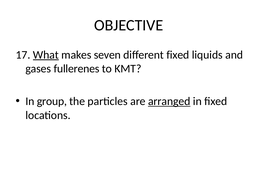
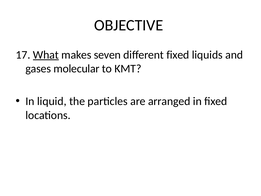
fullerenes: fullerenes -> molecular (77, 69)
group: group -> liquid (52, 101)
arranged underline: present -> none (169, 101)
